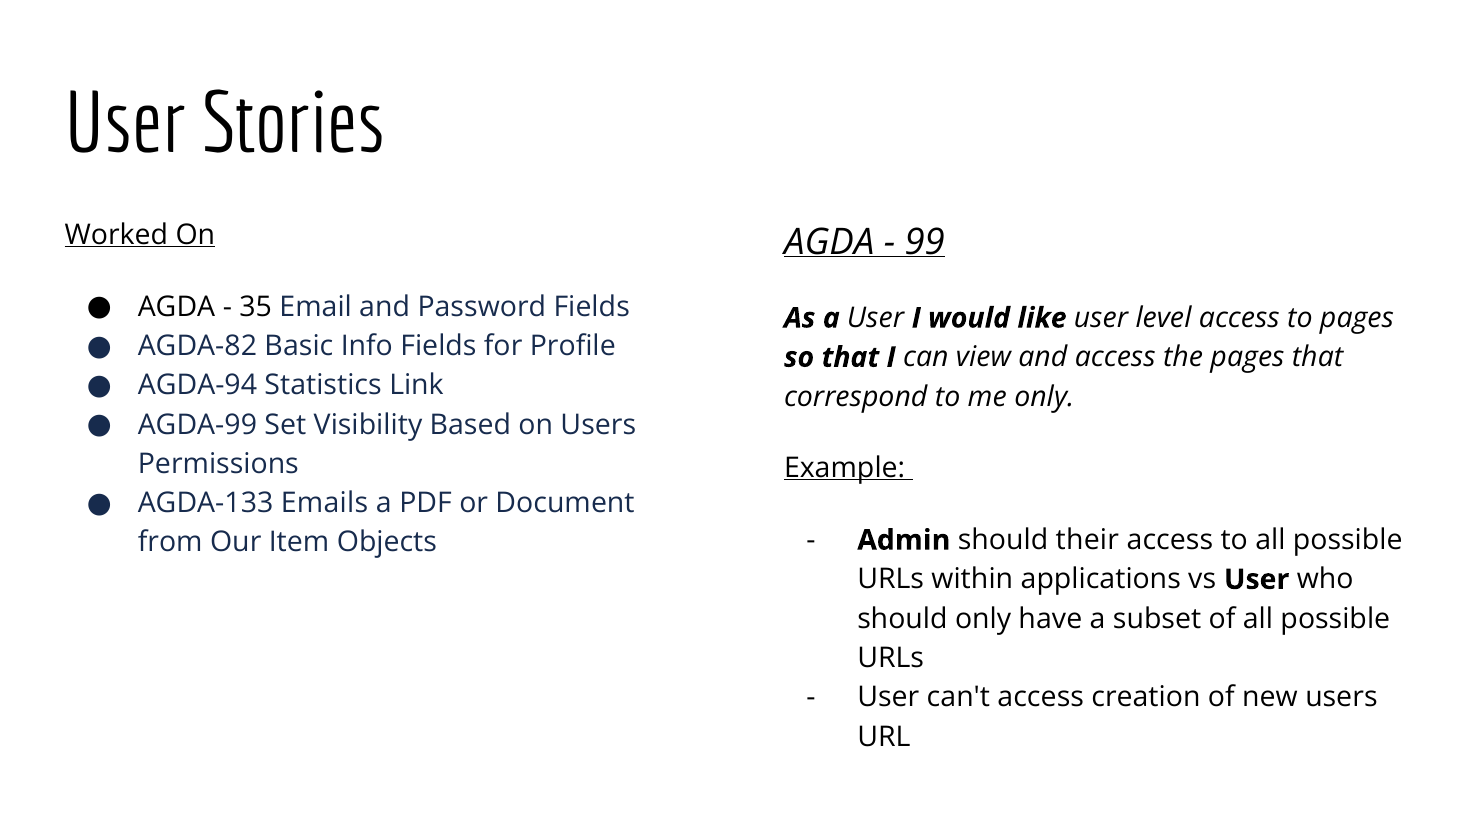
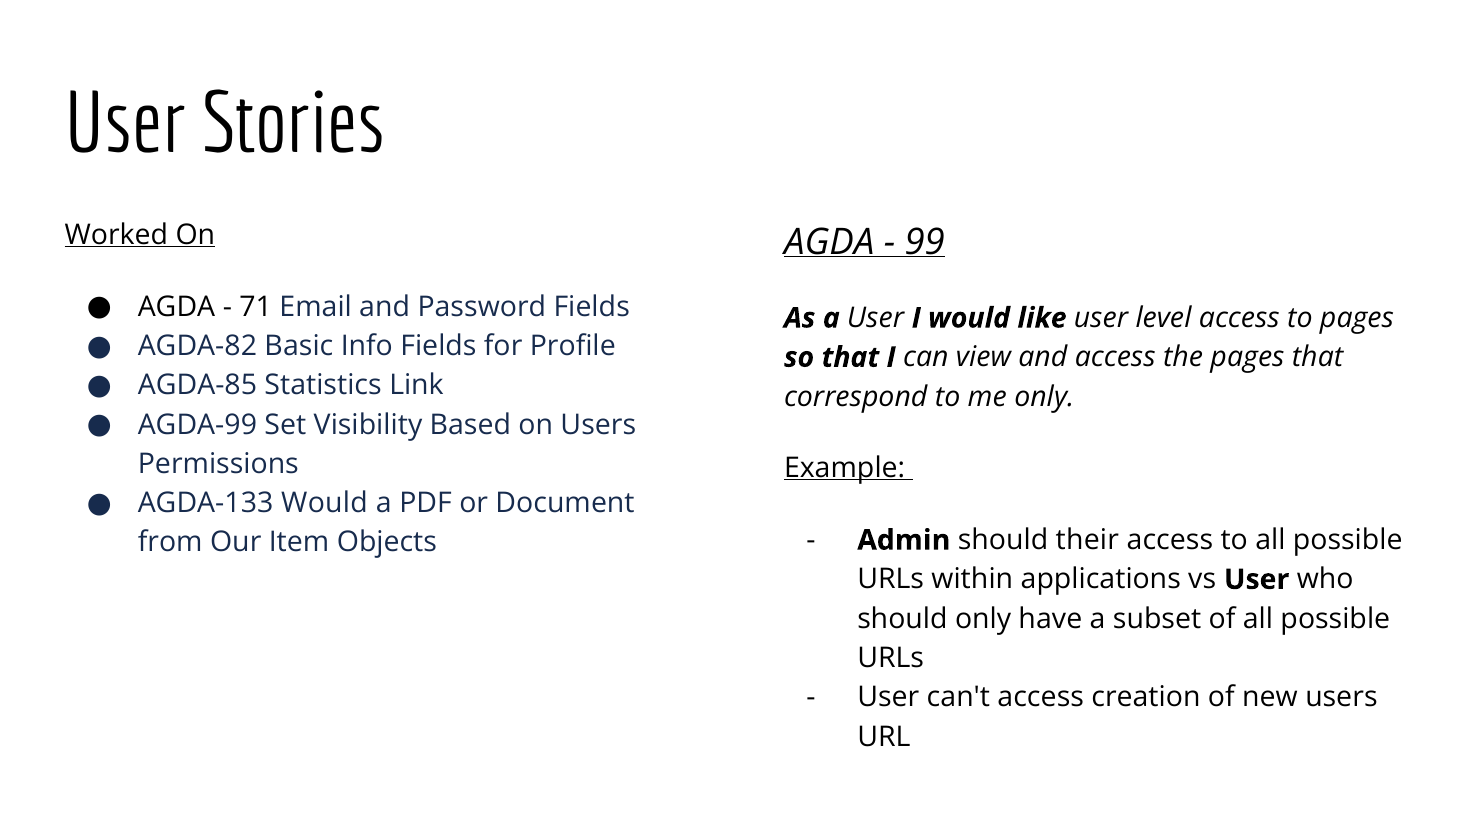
35: 35 -> 71 (256, 307)
AGDA-94: AGDA-94 -> AGDA-85 (197, 385)
AGDA-133 Emails: Emails -> Would (325, 503)
